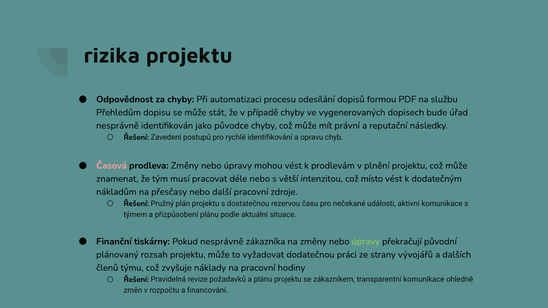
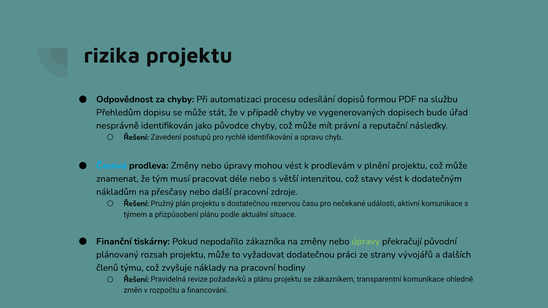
Časová colour: pink -> light blue (111, 166)
místo: místo -> stavy (372, 179)
Pokud nesprávně: nesprávně -> nepodařilo (222, 242)
